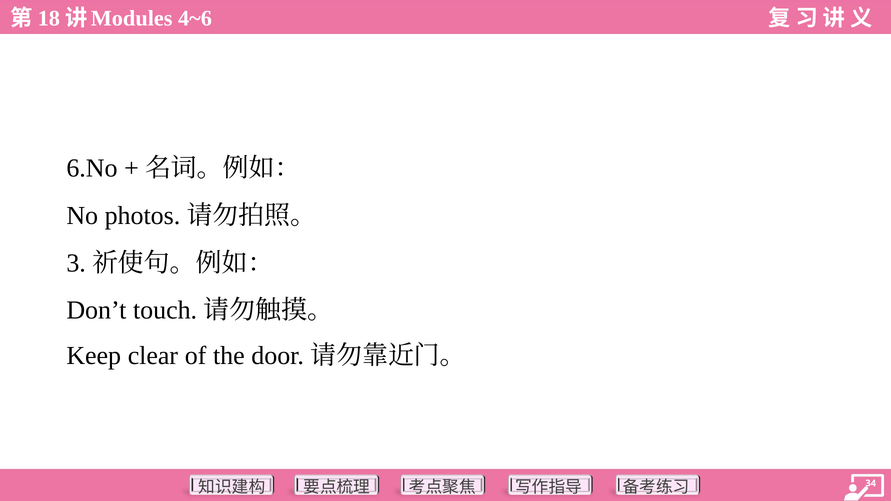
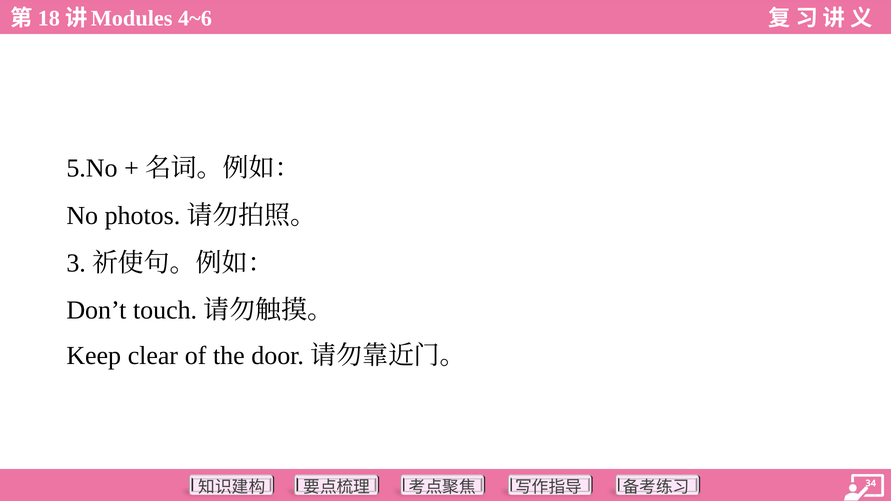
6.No: 6.No -> 5.No (92, 168)
